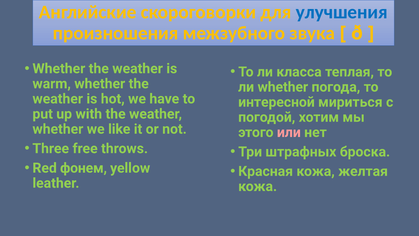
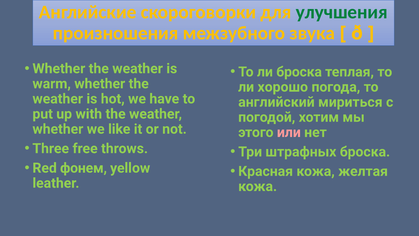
улучшения colour: blue -> green (342, 12)
ли класса: класса -> броска (299, 72)
ли whether: whether -> хорошо (283, 87)
интересной: интересной -> английский (276, 102)
